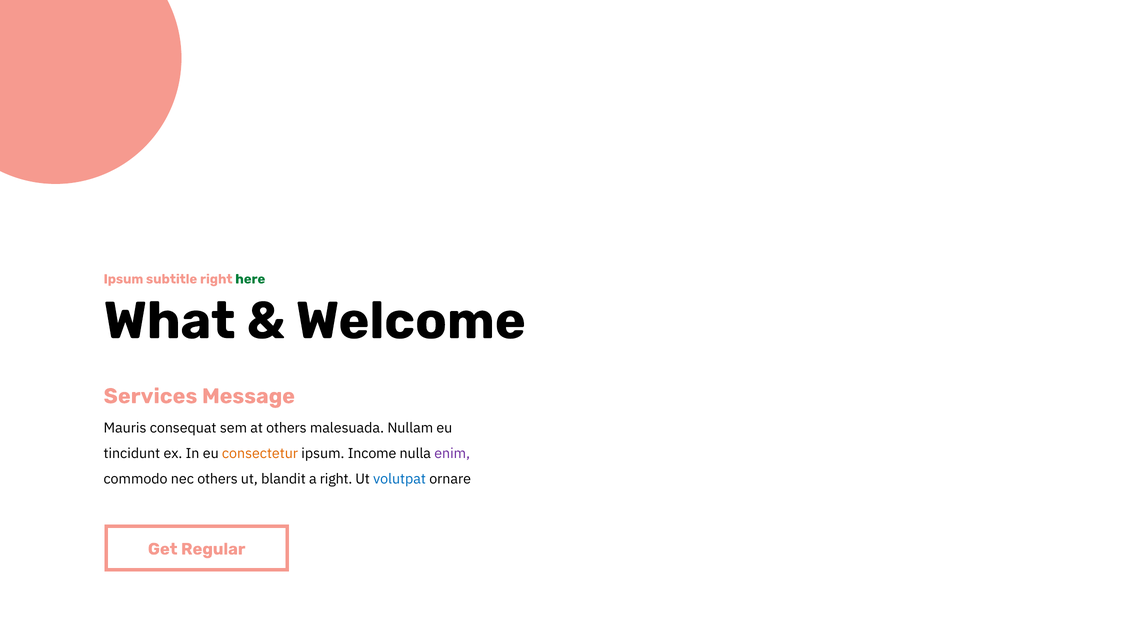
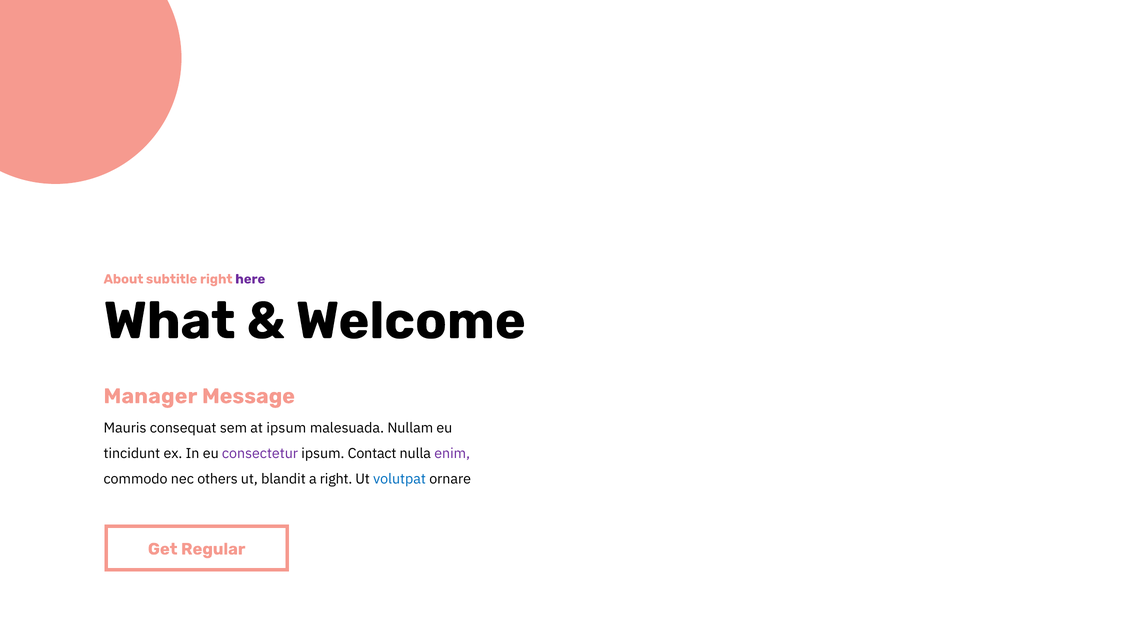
Ipsum: Ipsum -> About (123, 279)
here colour: green -> purple (250, 279)
Services: Services -> Manager (150, 396)
at others: others -> ipsum (286, 428)
consectetur colour: orange -> purple (260, 453)
Income: Income -> Contact (372, 453)
